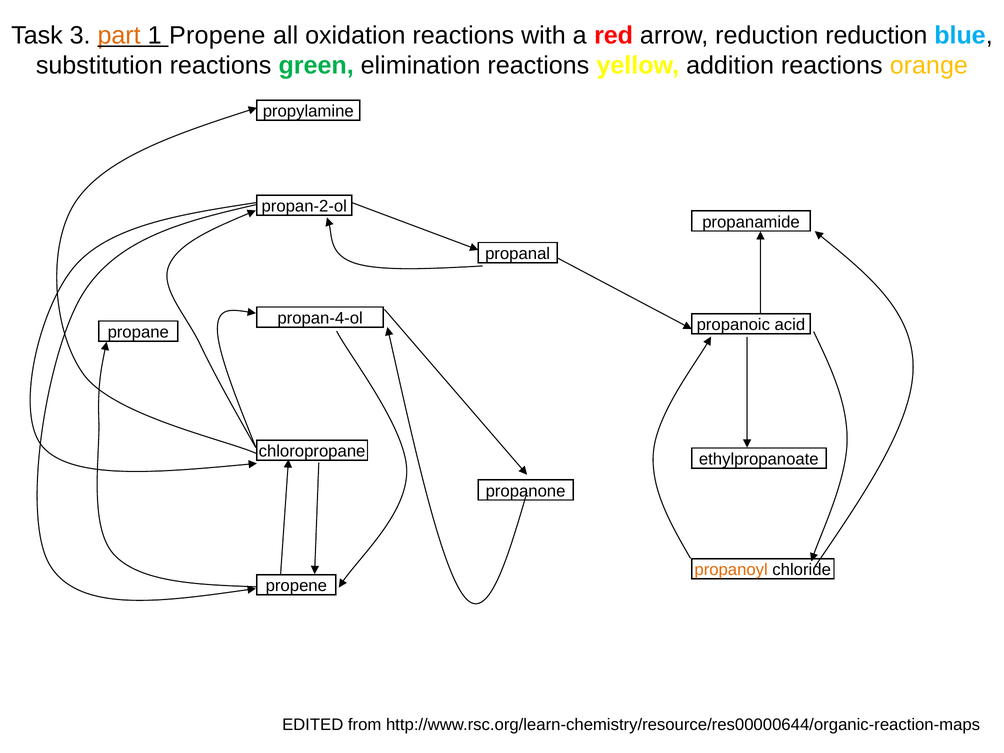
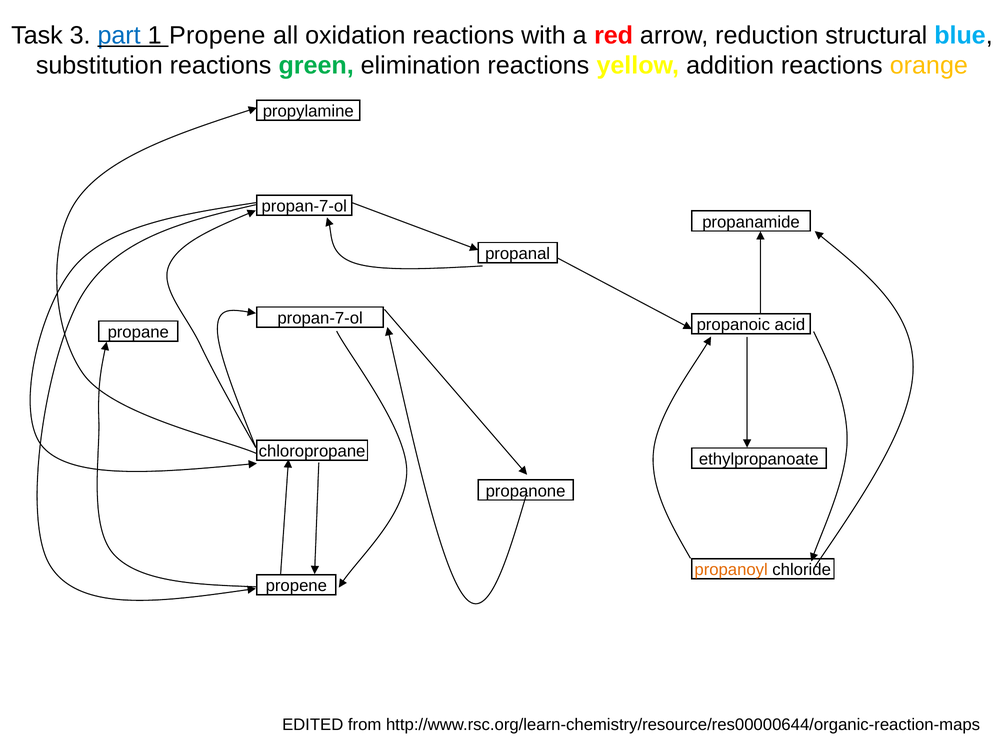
part colour: orange -> blue (119, 35)
reduction reduction: reduction -> structural (876, 35)
propan-2-ol: propan-2-ol -> propan-7-ol (304, 206)
propan-4-ol: propan-4-ol -> propan-7-ol (320, 318)
